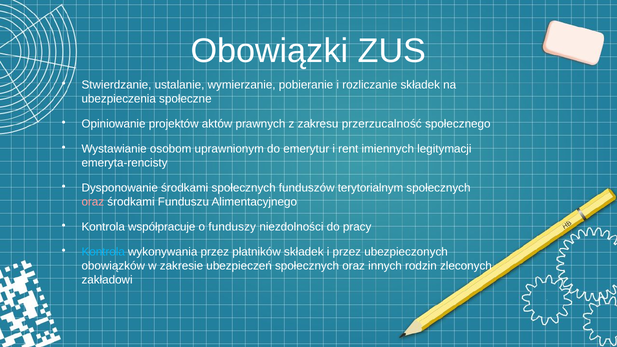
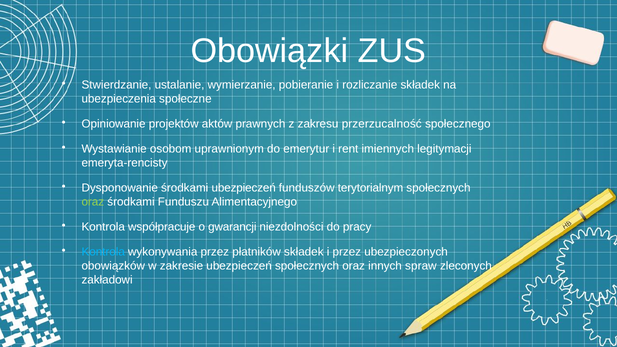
środkami społecznych: społecznych -> ubezpieczeń (244, 188)
oraz colour: pink -> light green (93, 202)
funduszy: funduszy -> gwarancji (232, 227)
rodzin: rodzin -> spraw (421, 266)
